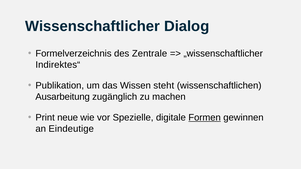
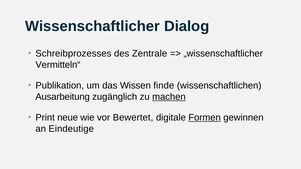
Formelverzeichnis: Formelverzeichnis -> Schreibprozesses (73, 54)
Indirektes“: Indirektes“ -> Vermitteln“ (58, 65)
steht: steht -> finde (164, 86)
machen underline: none -> present (169, 97)
Spezielle: Spezielle -> Bewertet (133, 118)
